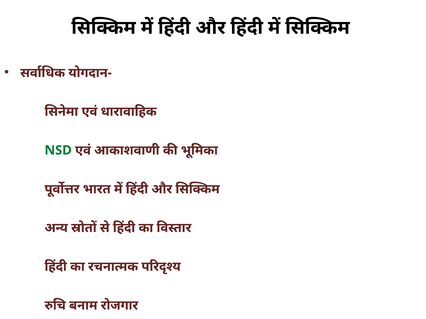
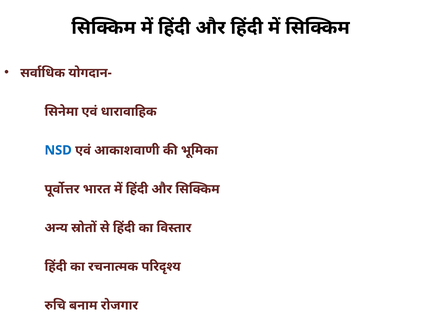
NSD colour: green -> blue (58, 150)
